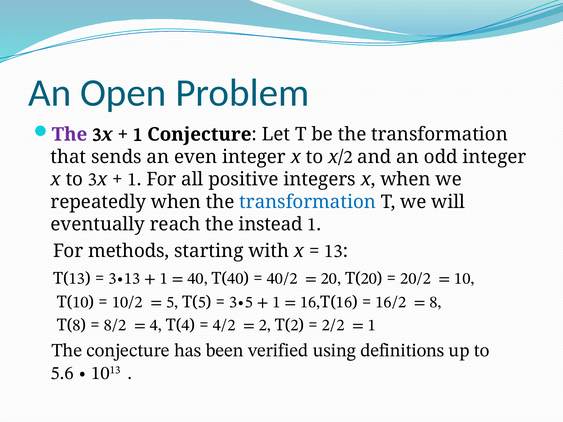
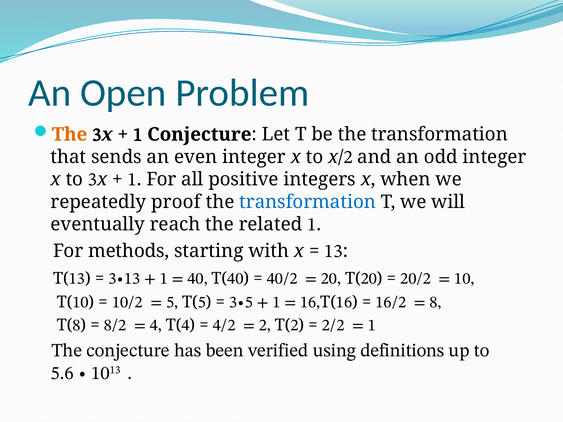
The colour: purple -> orange (70, 135)
when: when -> proof (176, 202)
instead: instead -> related (271, 225)
